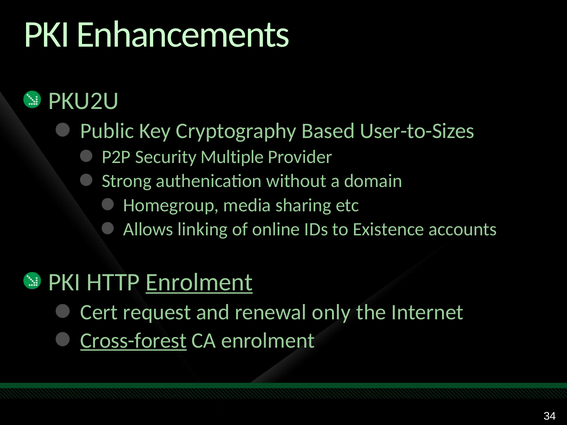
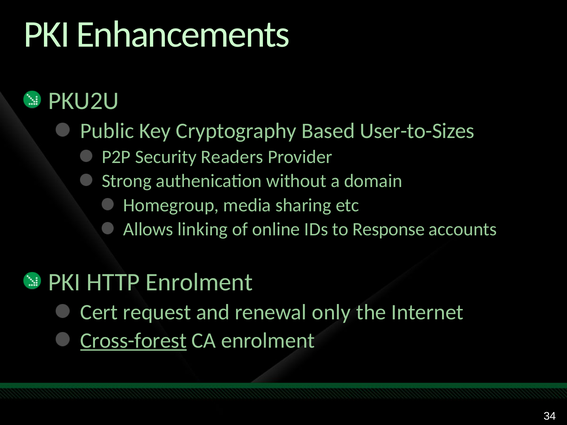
Multiple: Multiple -> Readers (232, 157)
Existence: Existence -> Response (389, 229)
Enrolment underline: present -> none (199, 282)
